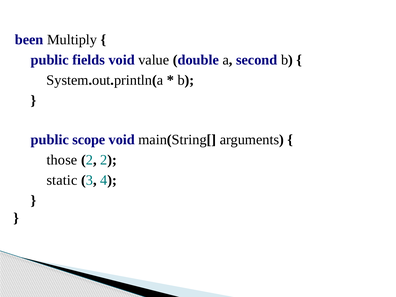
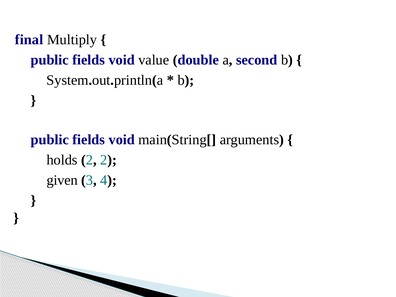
been: been -> final (29, 40)
scope: scope -> fields (89, 140)
those: those -> holds (62, 160)
static: static -> given (62, 180)
